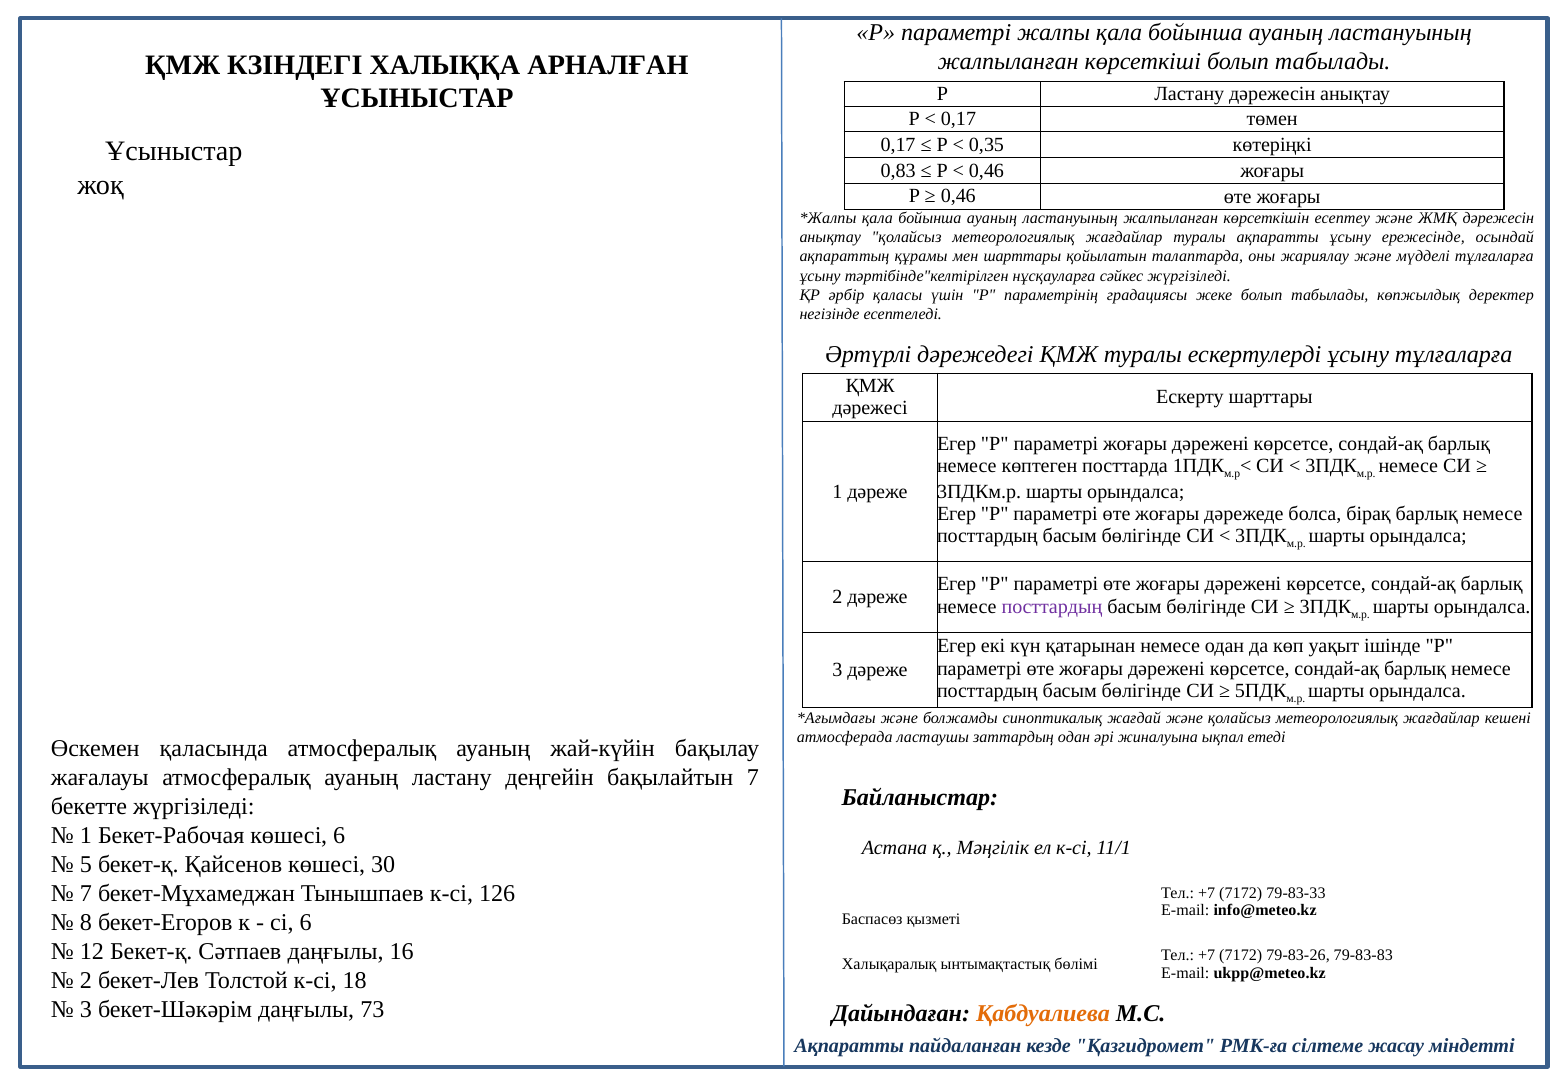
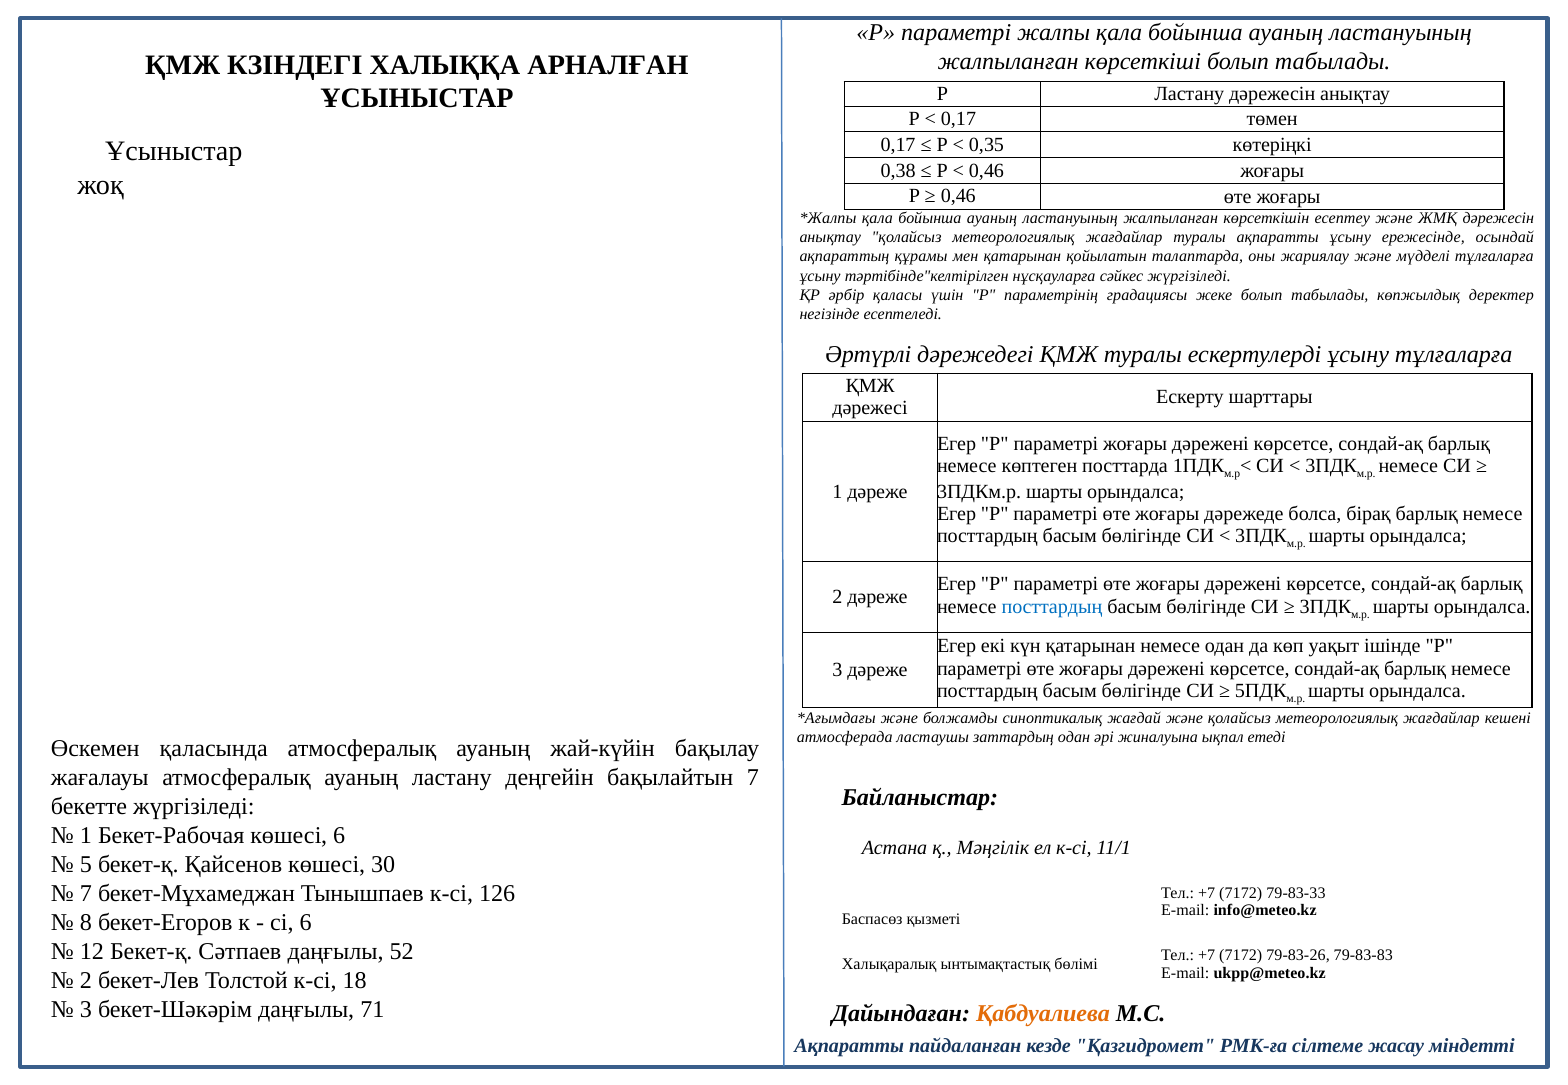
0,83: 0,83 -> 0,38 (898, 171)
мен шарттары: шарттары -> қатарынан (1022, 257)
посттардың colour: purple -> blue (1052, 607)
16: 16 -> 52 (402, 952)
73: 73 -> 71 (372, 1010)
